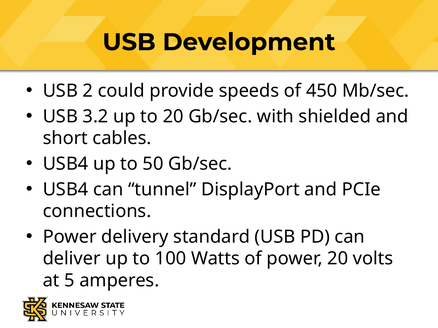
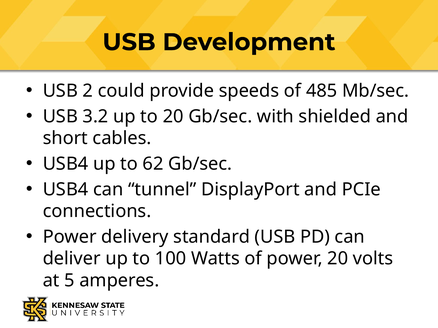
450: 450 -> 485 (322, 91)
50: 50 -> 62 (153, 164)
